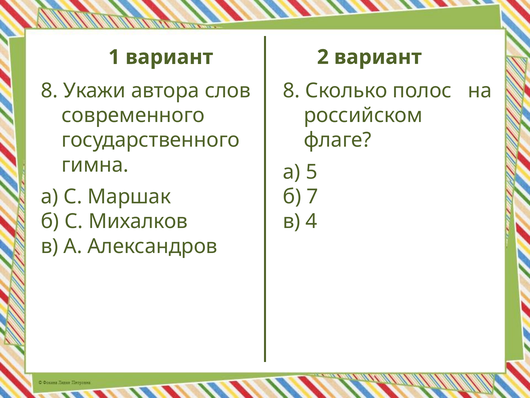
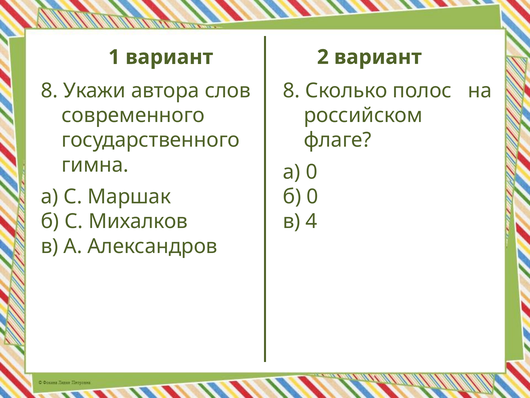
а 5: 5 -> 0 (312, 172)
б 7: 7 -> 0 (312, 196)
